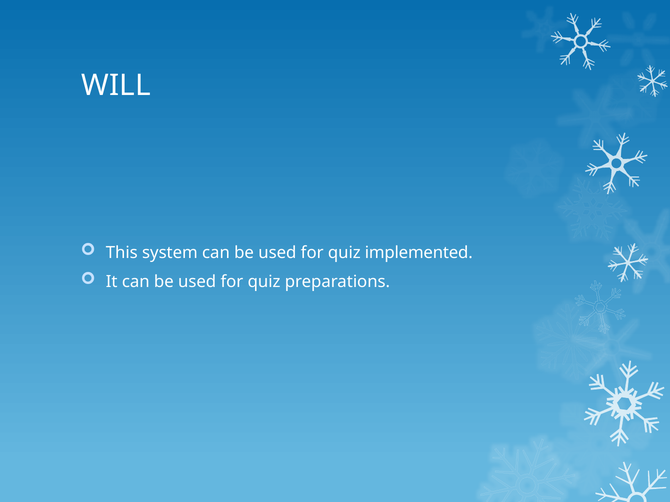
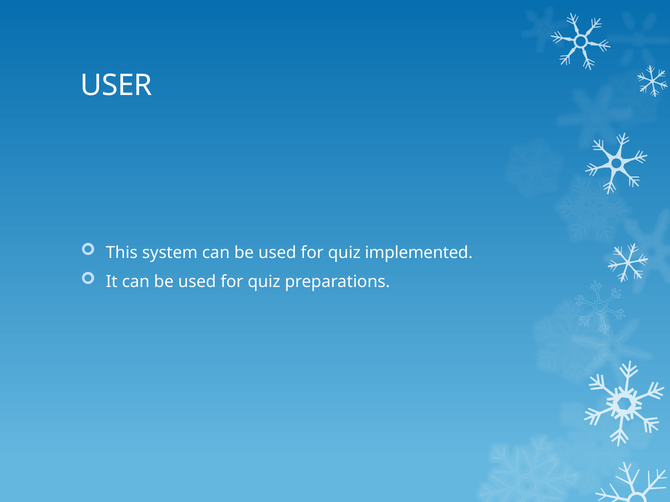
WILL: WILL -> USER (116, 85)
